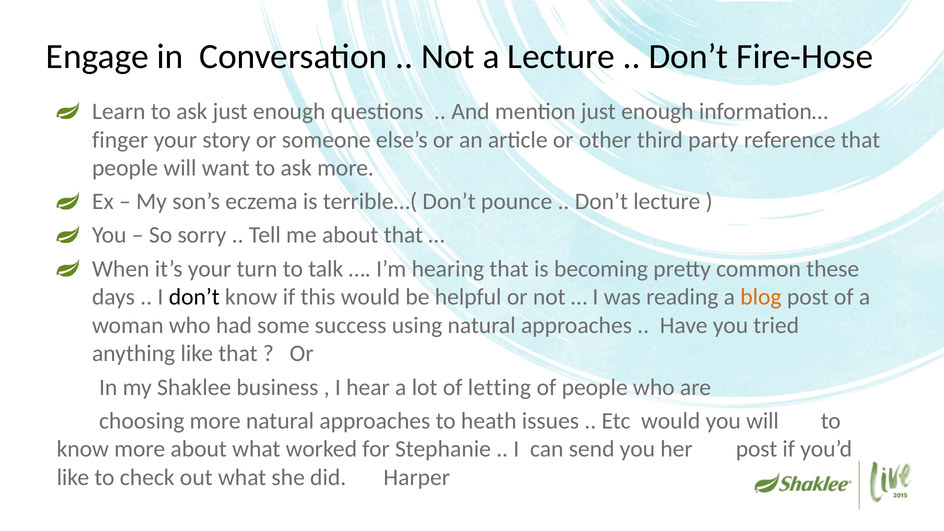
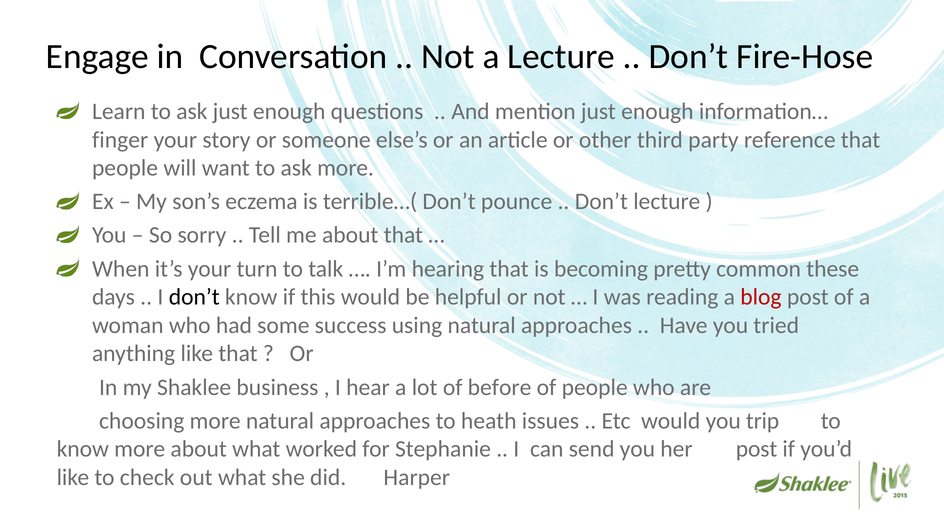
blog colour: orange -> red (761, 297)
letting: letting -> before (500, 387)
you will: will -> trip (763, 421)
